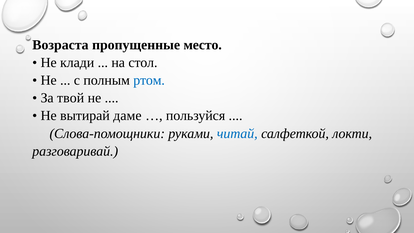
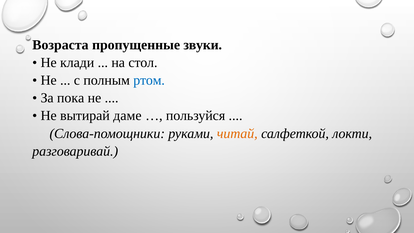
место: место -> звуки (203, 45)
твой: твой -> пока (71, 98)
читай colour: blue -> orange (237, 133)
